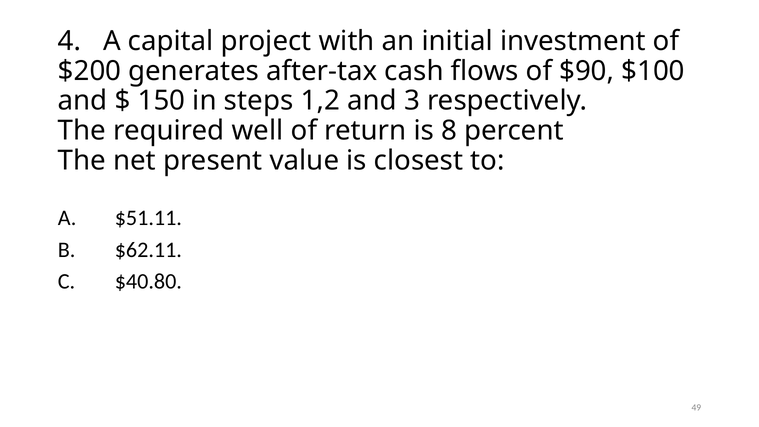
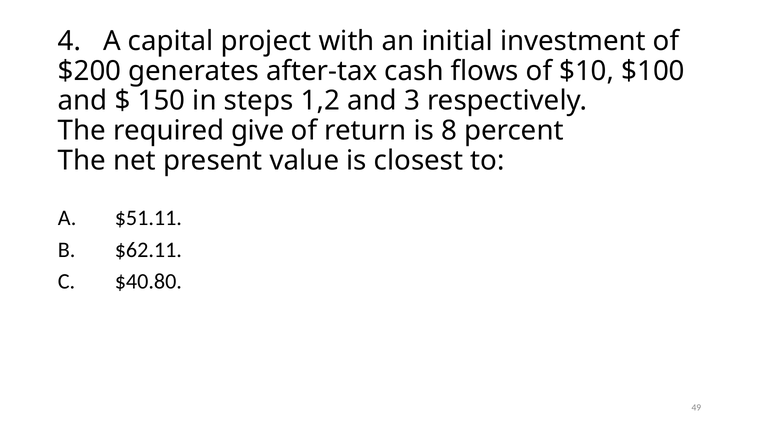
$90: $90 -> $10 (587, 71)
well: well -> give (258, 131)
